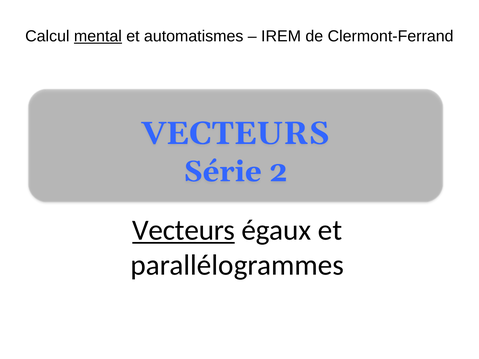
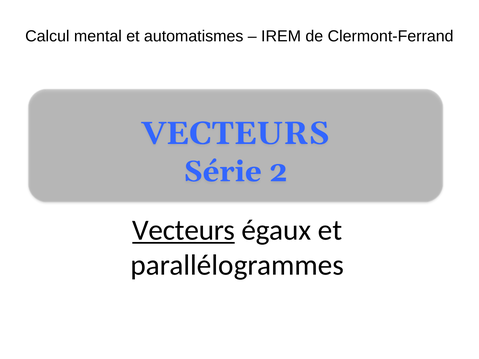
mental underline: present -> none (98, 36)
